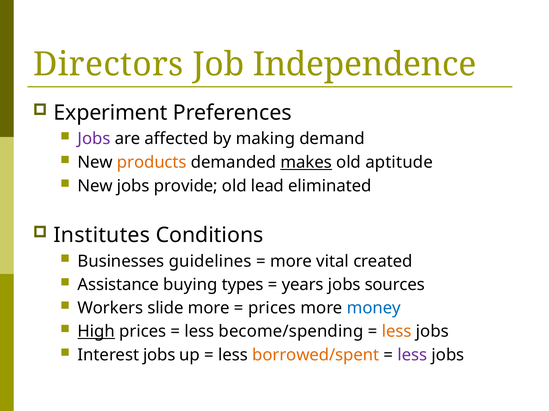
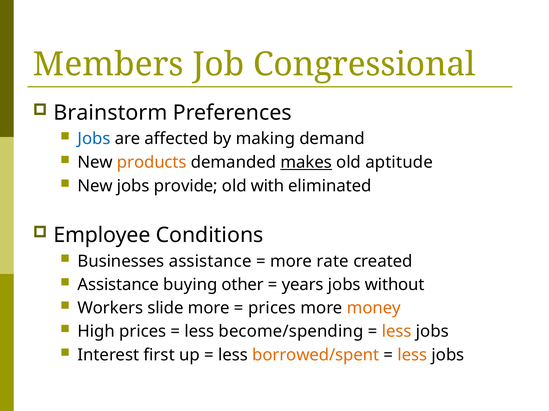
Directors: Directors -> Members (108, 65)
Independence: Independence -> Congressional (364, 65)
Experiment: Experiment -> Brainstorm (110, 113)
Jobs colour: purple -> blue (94, 139)
lead: lead -> with (267, 186)
Institutes: Institutes -> Employee (102, 236)
Businesses guidelines: guidelines -> assistance (210, 262)
vital: vital -> rate (333, 262)
types: types -> other (243, 285)
sources: sources -> without (395, 285)
money colour: blue -> orange (374, 309)
High underline: present -> none (96, 332)
Interest jobs: jobs -> first (159, 356)
less colour: purple -> orange (412, 356)
